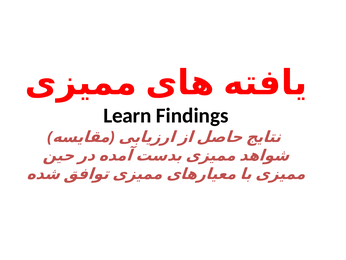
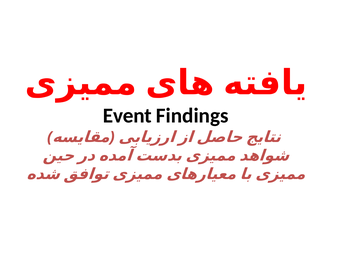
Learn: Learn -> Event (127, 115)
